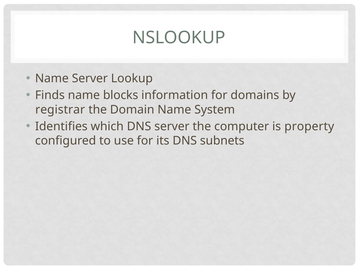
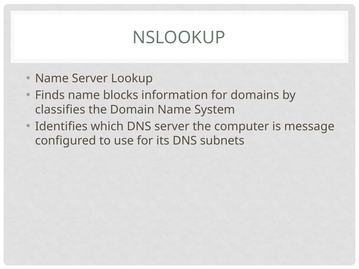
registrar: registrar -> classifies (60, 110)
property: property -> message (309, 126)
